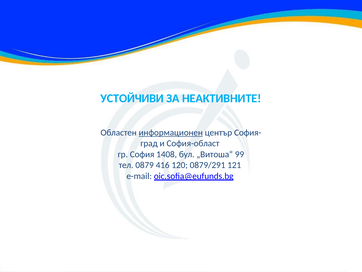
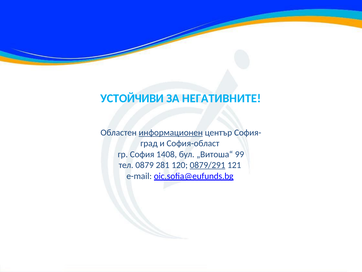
НЕАКТИВНИТЕ: НЕАКТИВНИТЕ -> НЕГАТИВНИТЕ (222, 98)
416: 416 -> 281 (163, 165)
0879/291 underline: none -> present (208, 165)
